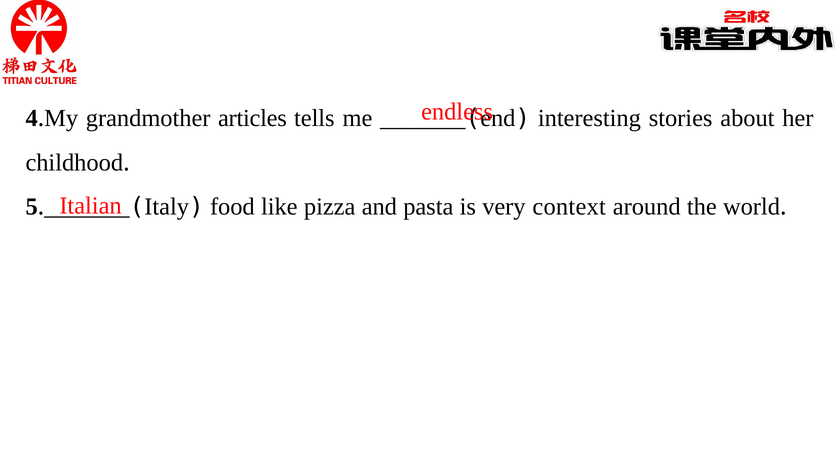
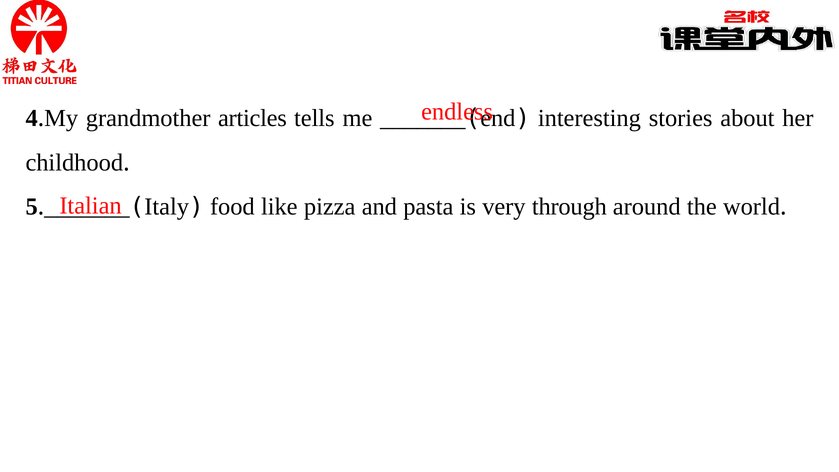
context: context -> through (569, 207)
